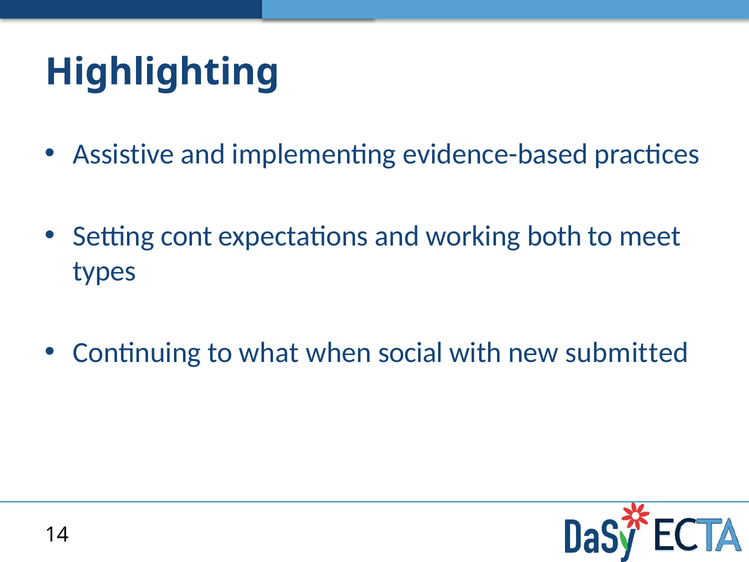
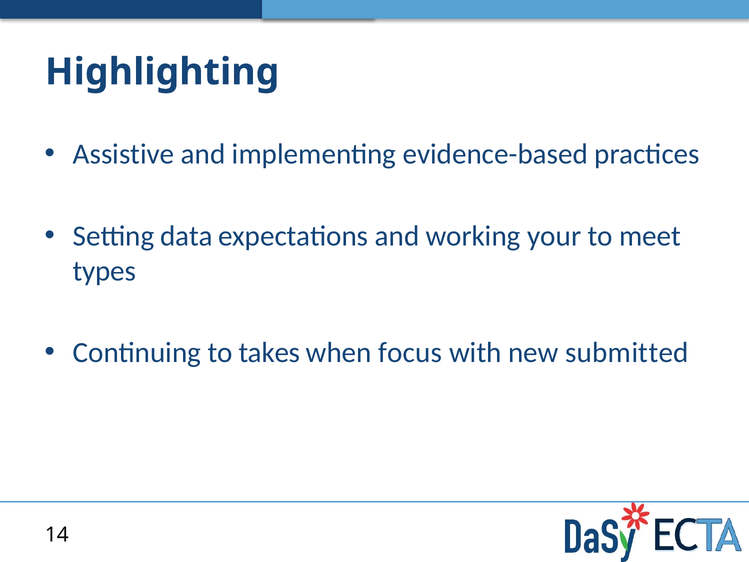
cont: cont -> data (187, 236)
both: both -> your (554, 236)
what: what -> takes (269, 353)
social: social -> focus (410, 353)
